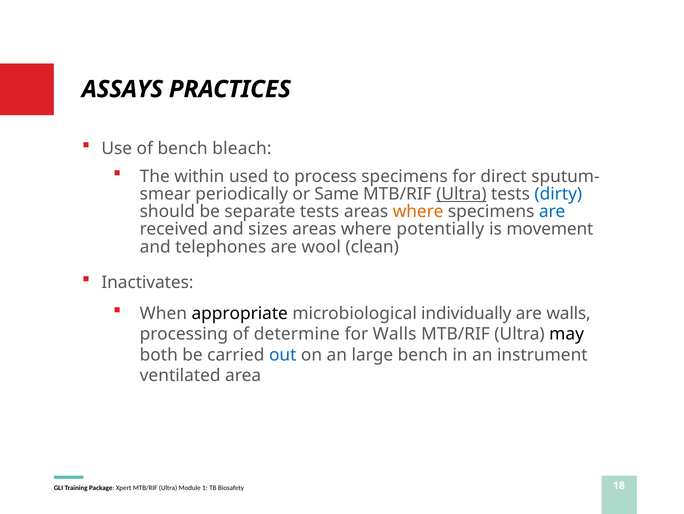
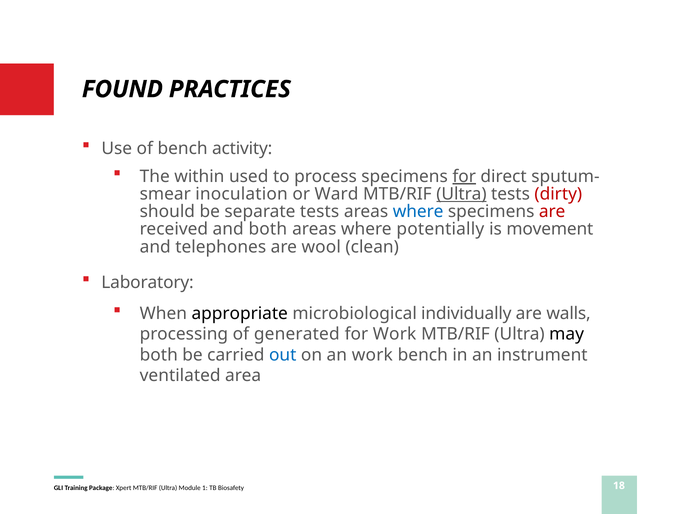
ASSAYS: ASSAYS -> FOUND (122, 89)
bleach: bleach -> activity (242, 149)
for underline: none -> present (464, 177)
periodically: periodically -> inoculation (242, 194)
Same: Same -> Ward (337, 194)
dirty colour: blue -> red (558, 194)
where colour: orange -> blue (418, 212)
are colour: blue -> red (552, 212)
and sizes: sizes -> both (268, 230)
Inactivates: Inactivates -> Laboratory (148, 283)
determine: determine -> generated (297, 335)
for Walls: Walls -> Work (395, 335)
an large: large -> work (372, 355)
